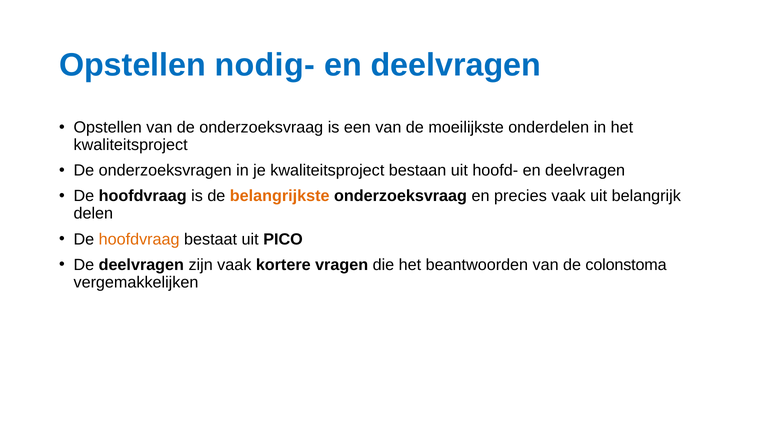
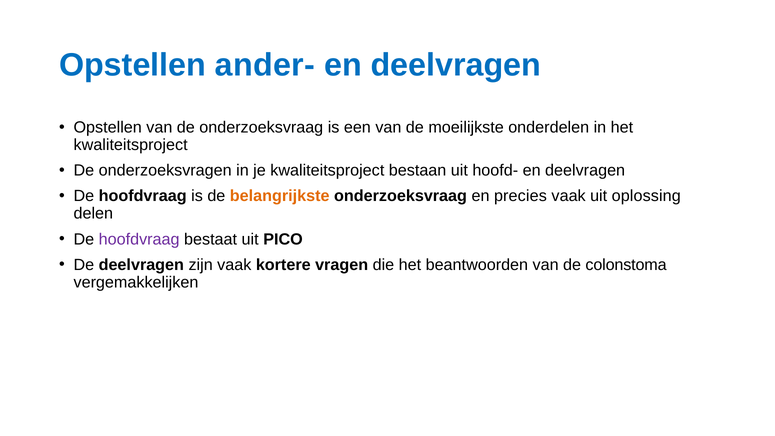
nodig-: nodig- -> ander- (265, 65)
belangrijk: belangrijk -> oplossing (646, 196)
hoofdvraag colour: orange -> purple (139, 239)
